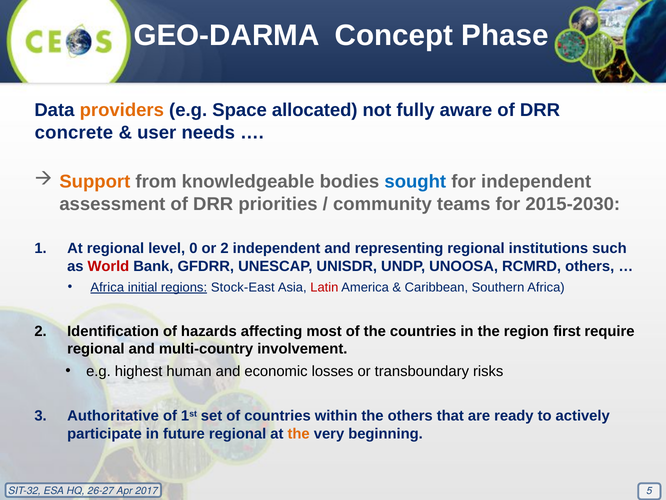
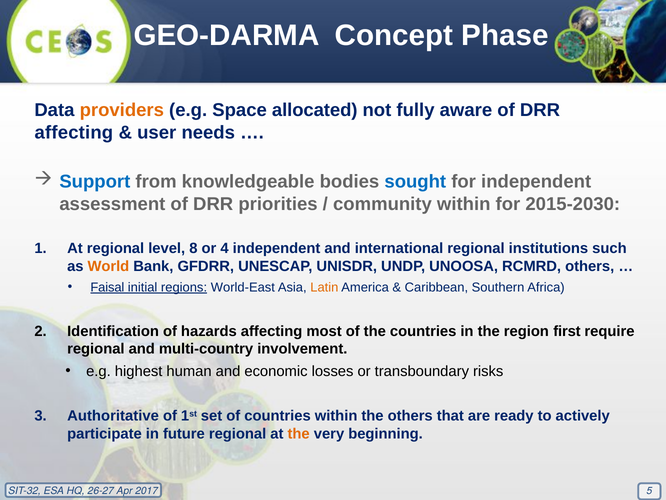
concrete: concrete -> affecting (74, 132)
Support colour: orange -> blue (95, 181)
community teams: teams -> within (464, 204)
0: 0 -> 8 (193, 248)
or 2: 2 -> 4 (224, 248)
representing: representing -> international (399, 248)
World colour: red -> orange (108, 266)
Africa: Africa -> Faisal (107, 287)
Stock-East: Stock-East -> World-East (243, 287)
Latin colour: red -> orange (324, 287)
